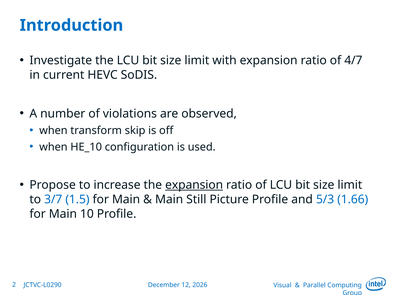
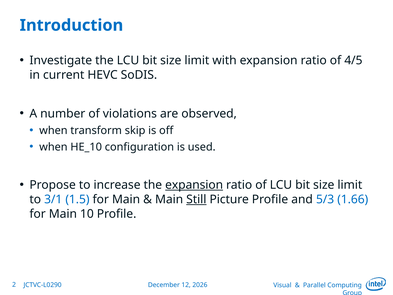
4/7: 4/7 -> 4/5 (353, 60)
3/7: 3/7 -> 3/1 (53, 199)
Still underline: none -> present (196, 199)
